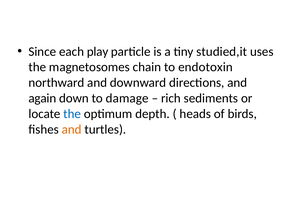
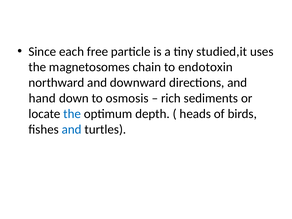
play: play -> free (98, 52)
again: again -> hand (42, 98)
damage: damage -> osmosis (127, 98)
and colour: orange -> blue (72, 129)
